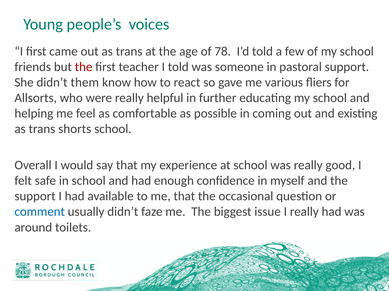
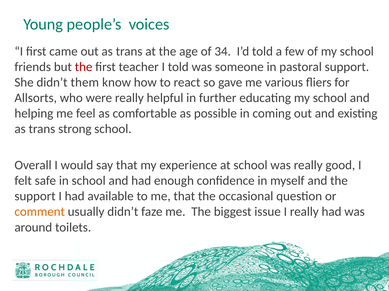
78: 78 -> 34 (223, 51)
shorts: shorts -> strong (75, 129)
comment colour: blue -> orange (40, 212)
